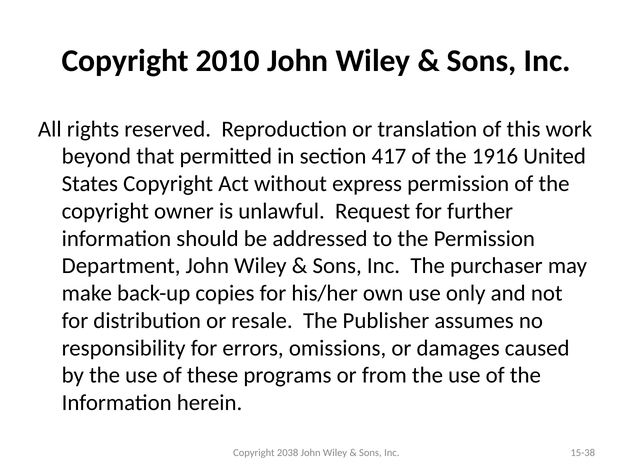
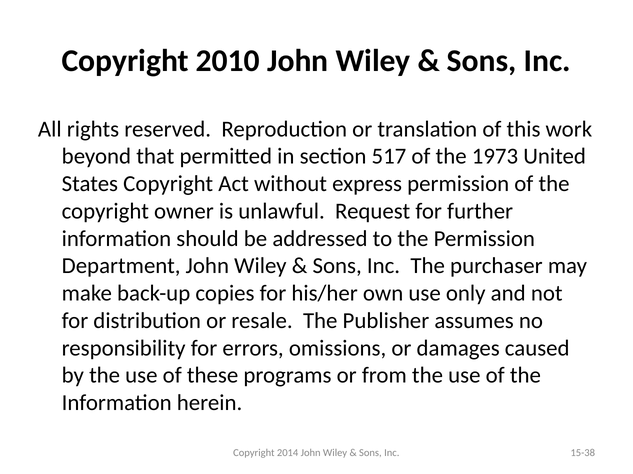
417: 417 -> 517 (389, 157)
1916: 1916 -> 1973 (495, 157)
2038: 2038 -> 2014 (288, 453)
